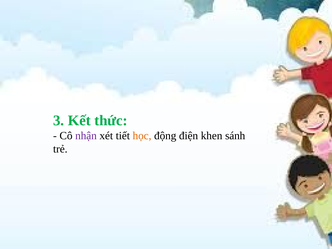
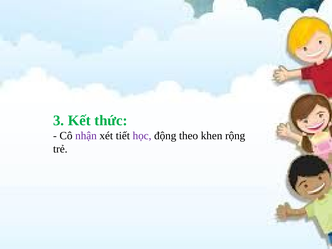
học colour: orange -> purple (142, 136)
điện: điện -> theo (189, 136)
sánh: sánh -> rộng (235, 136)
